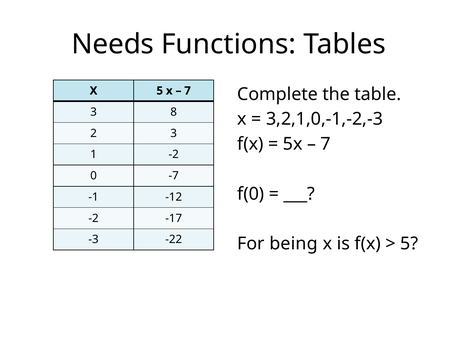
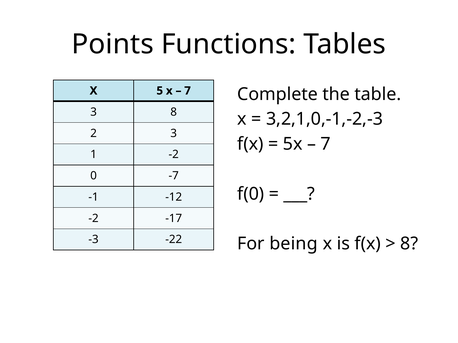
Needs: Needs -> Points (113, 44)
5: 5 -> 8 (409, 244)
